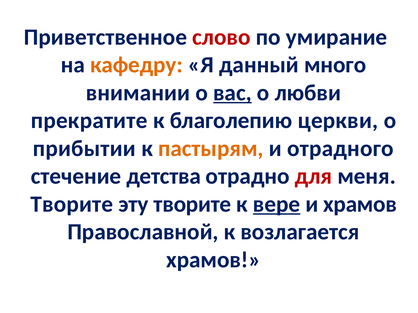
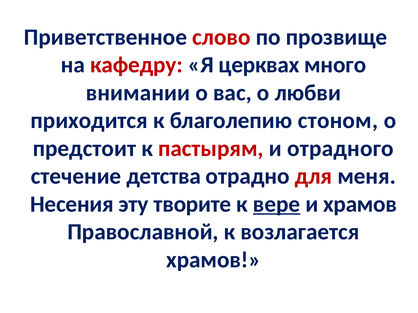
умирание: умирание -> прозвище (337, 37)
кафедру colour: orange -> red (136, 65)
данный: данный -> церквах (259, 65)
вас underline: present -> none (232, 93)
прекратите: прекратите -> приходится (89, 121)
церкви: церкви -> стоном (338, 121)
прибытии: прибытии -> предстоит (84, 149)
пастырям colour: orange -> red (211, 149)
Творите: Творите -> Несения (72, 204)
